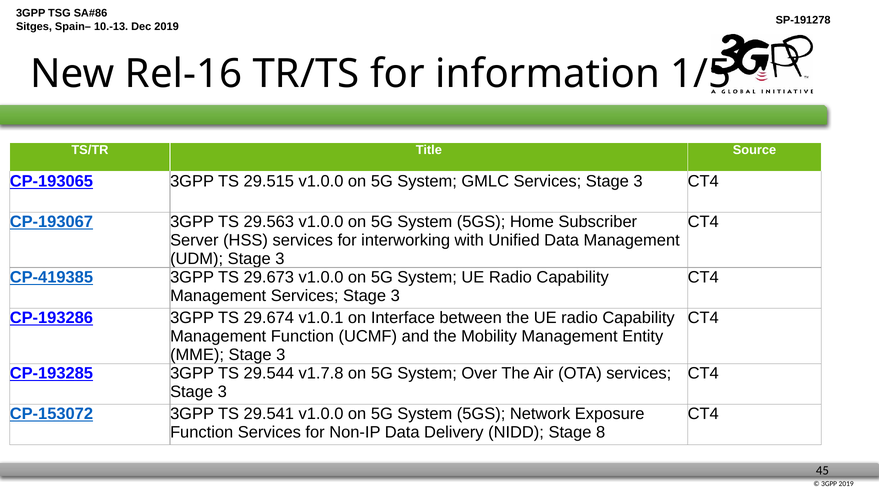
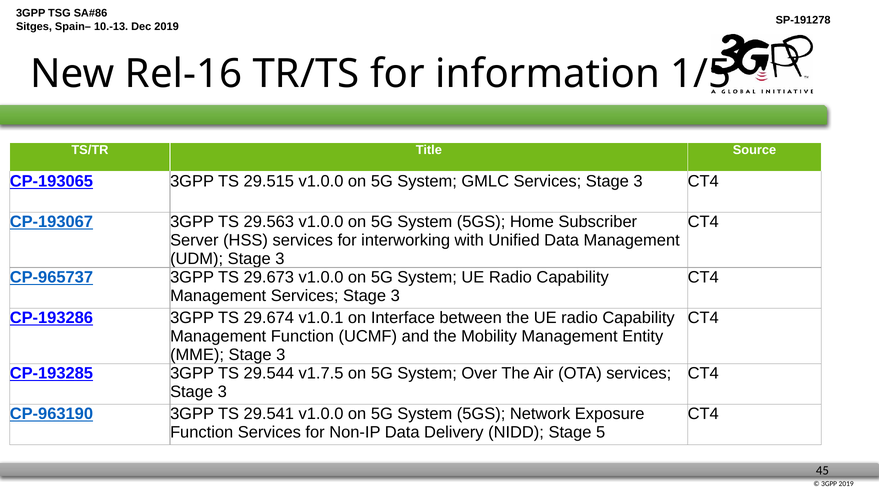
CP-419385: CP-419385 -> CP-965737 (51, 277)
v1.7.8: v1.7.8 -> v1.7.5 (321, 373)
CP-153072: CP-153072 -> CP-963190 (51, 413)
8: 8 -> 5 (601, 432)
